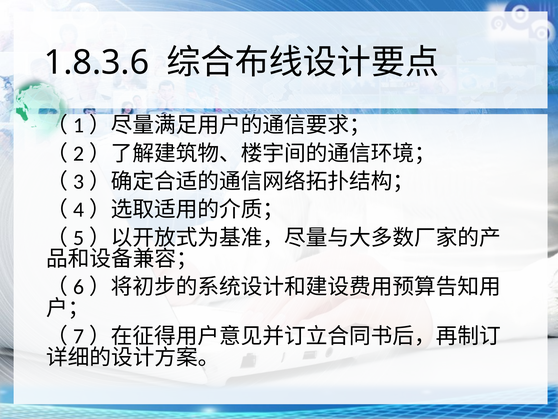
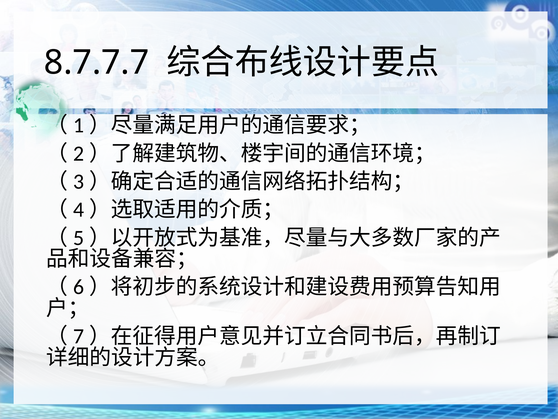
1.8.3.6: 1.8.3.6 -> 8.7.7.7 (97, 62)
